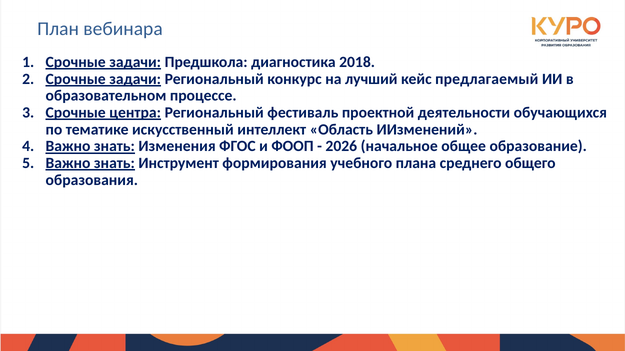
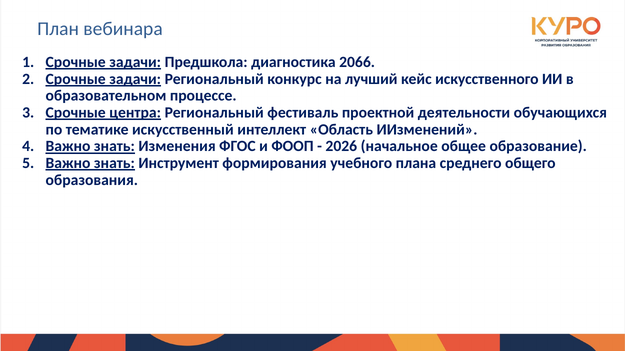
2018: 2018 -> 2066 (357, 62)
предлагаемый: предлагаемый -> искусственного (487, 79)
